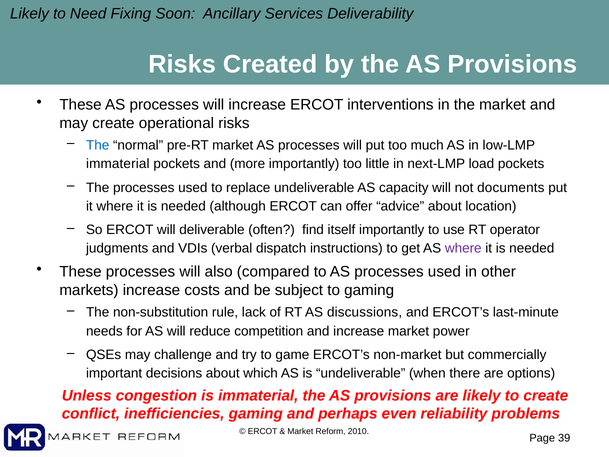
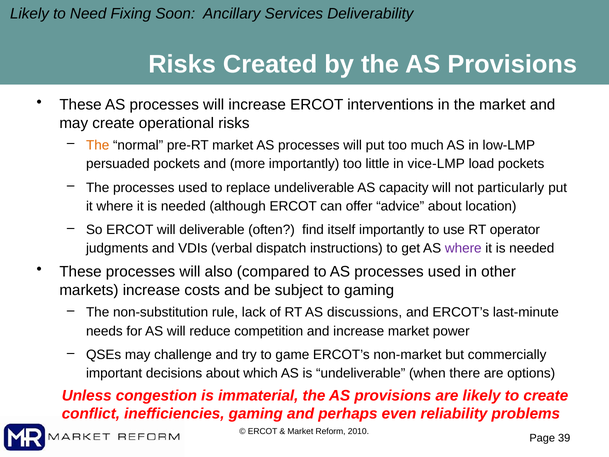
The colour: blue -> orange (98, 145)
immaterial: immaterial -> persuaded (118, 164)
next-LMP: next-LMP -> vice-LMP (436, 164)
documents: documents -> particularly (511, 187)
